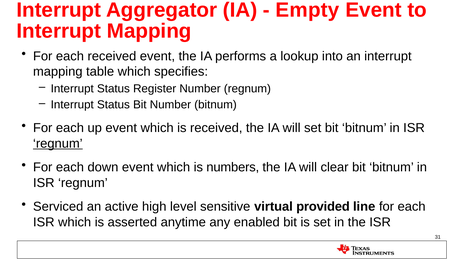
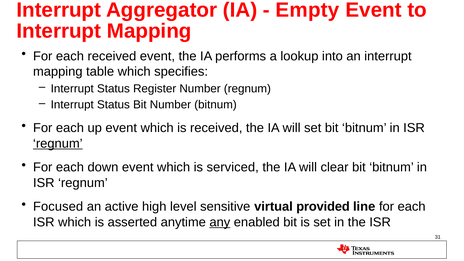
numbers: numbers -> serviced (233, 167)
Serviced: Serviced -> Focused (58, 207)
any underline: none -> present (220, 222)
